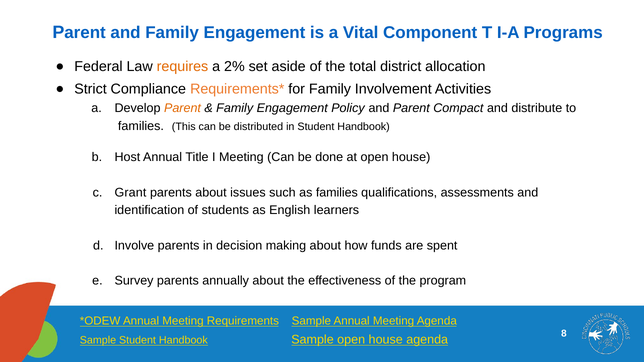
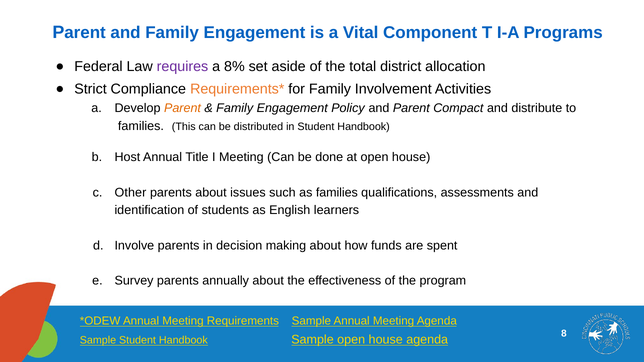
requires colour: orange -> purple (182, 67)
2%: 2% -> 8% (234, 67)
Grant: Grant -> Other (130, 193)
